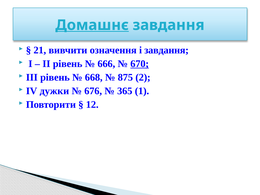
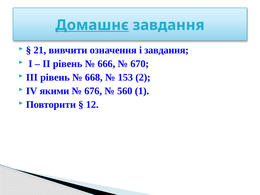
670 underline: present -> none (140, 64)
875: 875 -> 153 (125, 77)
дужки: дужки -> якими (54, 91)
365: 365 -> 560 (125, 91)
